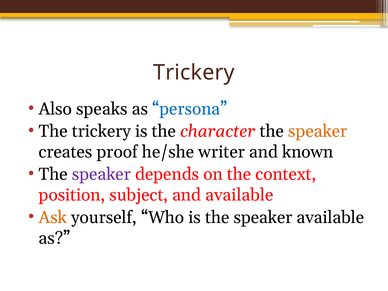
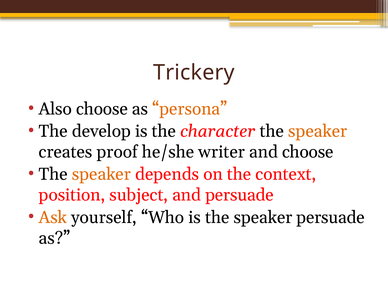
Also speaks: speaks -> choose (102, 109)
persona colour: blue -> orange (190, 109)
The trickery: trickery -> develop (101, 131)
and known: known -> choose (308, 152)
speaker colour: purple -> orange (101, 174)
and available: available -> persuade (239, 195)
speaker available: available -> persuade (331, 217)
